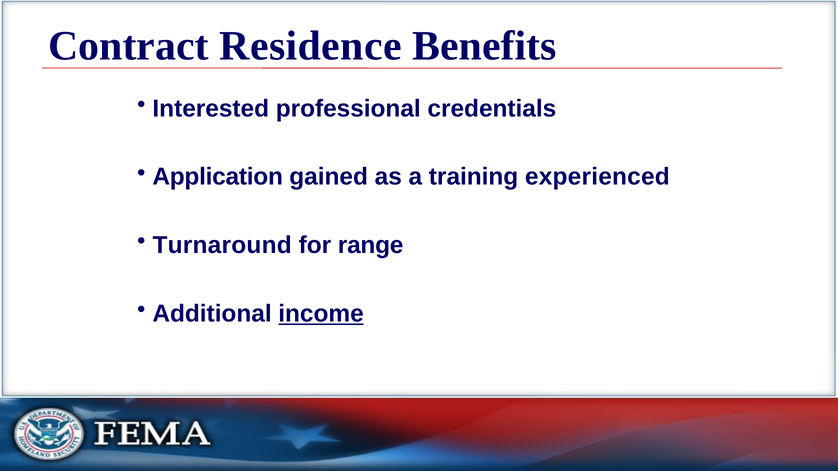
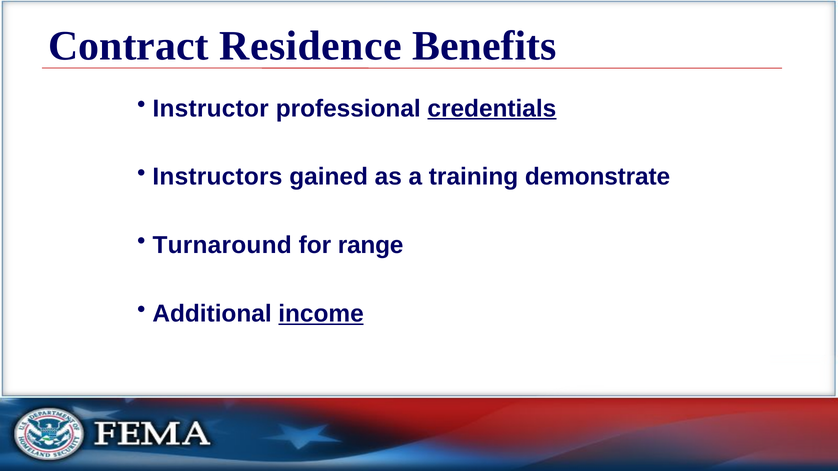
Interested: Interested -> Instructor (211, 109)
credentials underline: none -> present (492, 109)
Application: Application -> Instructors (217, 177)
experienced: experienced -> demonstrate (598, 177)
